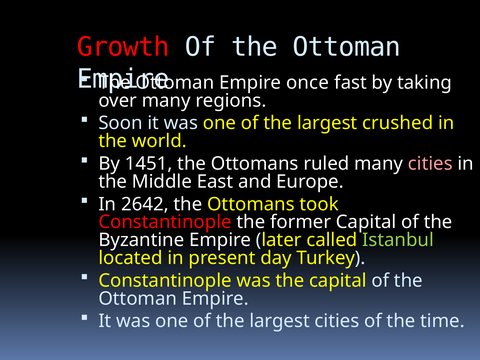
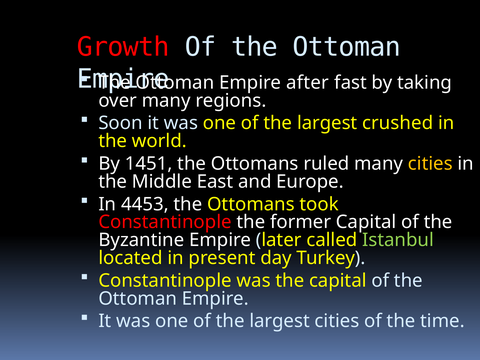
once: once -> after (308, 83)
cities colour: pink -> yellow (430, 164)
2642: 2642 -> 4453 (145, 204)
